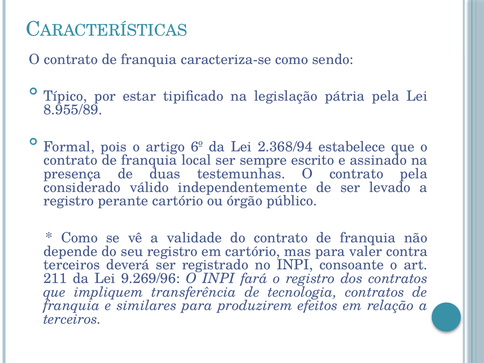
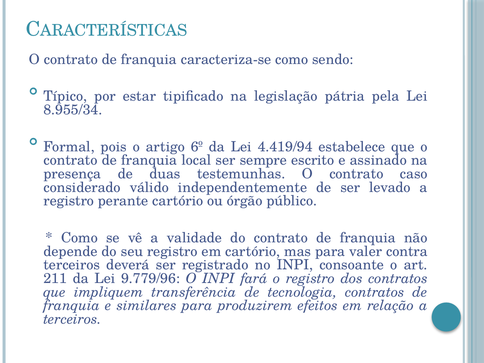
8.955/89: 8.955/89 -> 8.955/34 (73, 110)
2.368/94: 2.368/94 -> 4.419/94 (285, 147)
contrato pela: pela -> caso (414, 174)
9.269/96: 9.269/96 -> 9.779/96 (150, 279)
